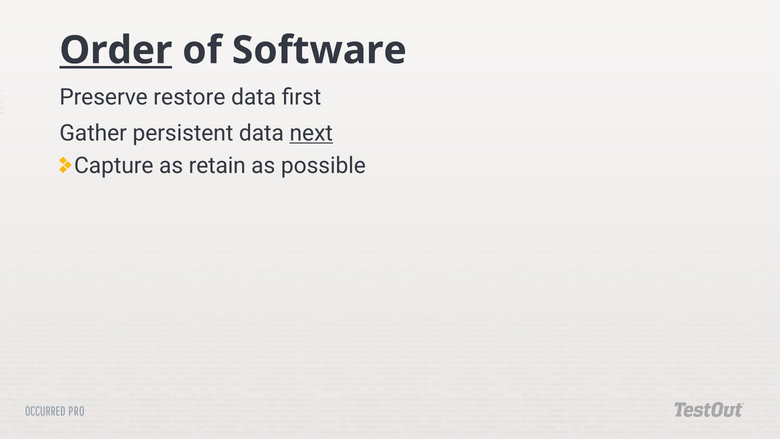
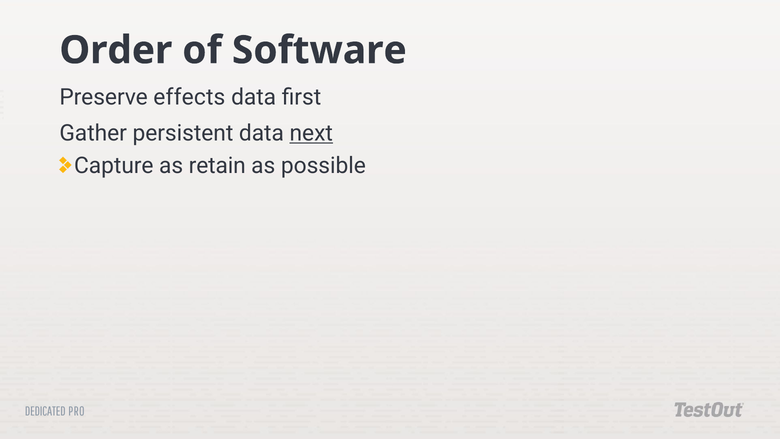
Order underline: present -> none (116, 50)
restore: restore -> effects (189, 97)
OCCURRED: OCCURRED -> DEDICATED (45, 411)
